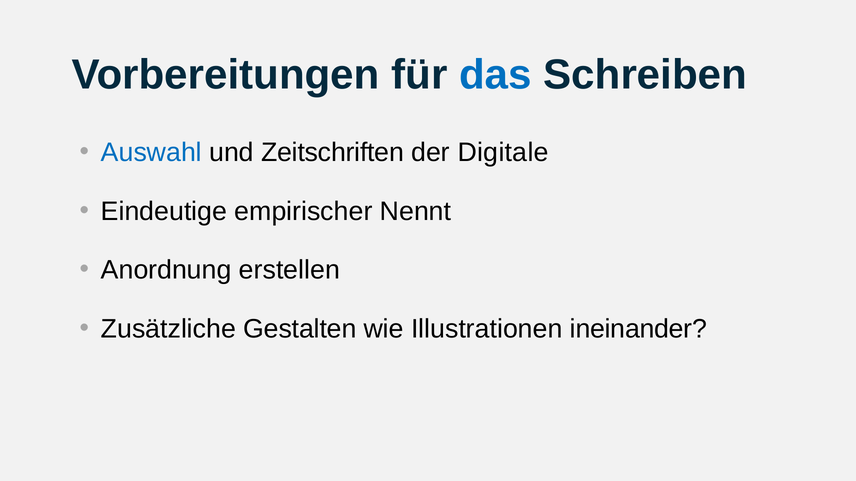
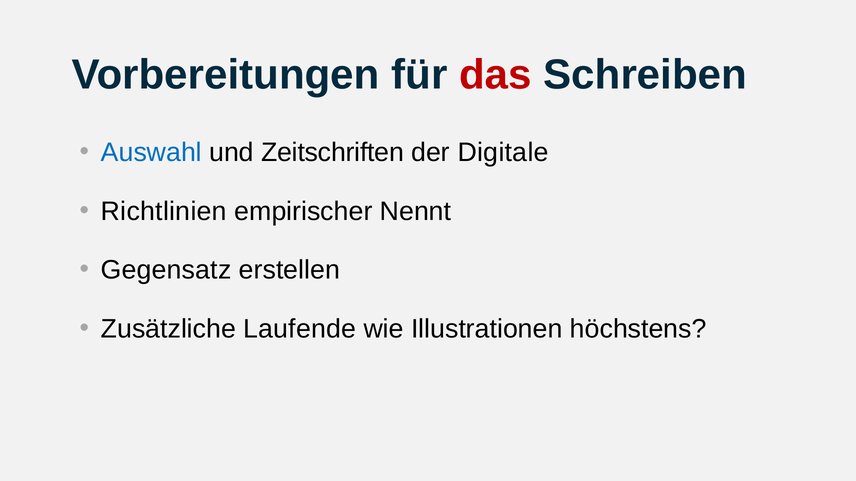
das colour: blue -> red (495, 75)
Eindeutige: Eindeutige -> Richtlinien (164, 212)
Anordnung: Anordnung -> Gegensatz (166, 270)
Gestalten: Gestalten -> Laufende (300, 329)
ineinander: ineinander -> höchstens (638, 329)
